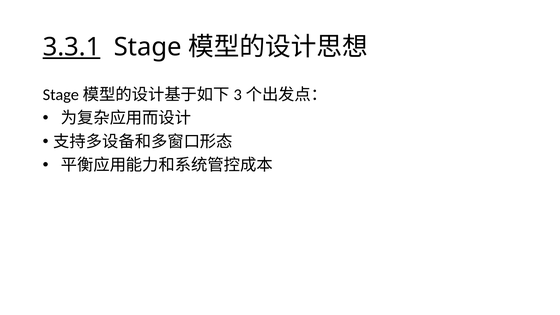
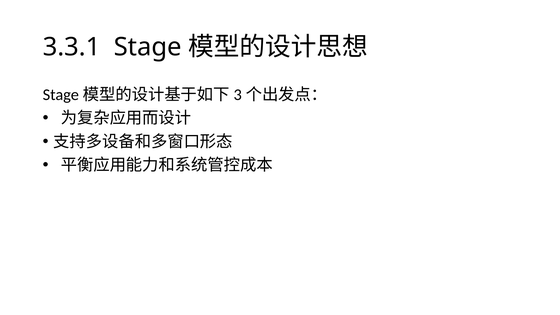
3.3.1 underline: present -> none (72, 47)
